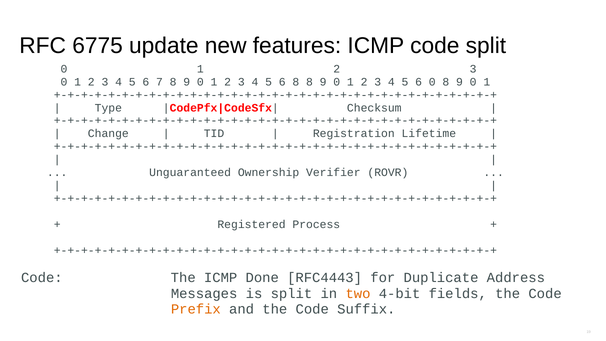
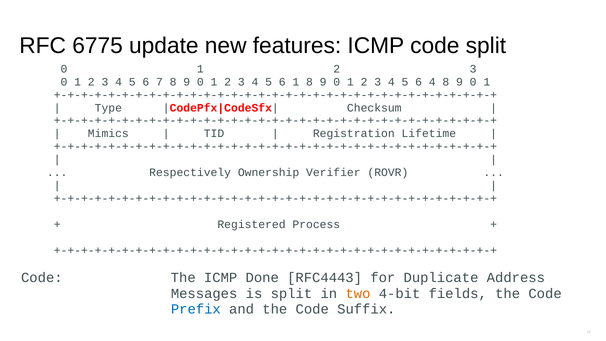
6 8: 8 -> 1 (296, 82)
6 0: 0 -> 4 (432, 82)
Change: Change -> Mimics (108, 134)
Unguaranteed: Unguaranteed -> Respectively (190, 173)
Prefix colour: orange -> blue (196, 309)
